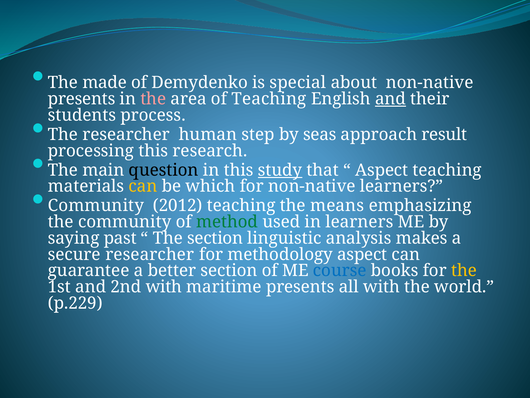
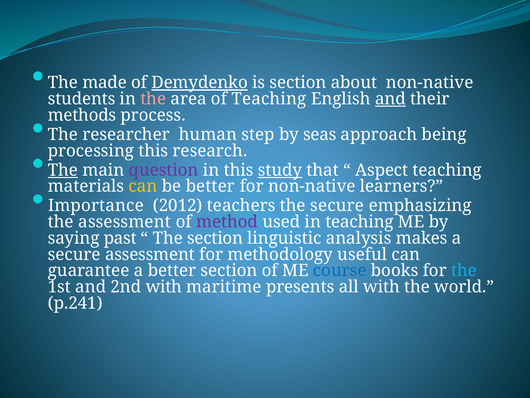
Demydenko underline: none -> present (200, 83)
is special: special -> section (298, 83)
presents: presents -> students (82, 99)
students: students -> methods (82, 115)
result: result -> being (444, 134)
The underline: none -> present (63, 170)
question colour: black -> purple (164, 170)
be which: which -> better (210, 186)
Community: Community -> Importance (96, 205)
2012 teaching: teaching -> teachers (241, 205)
the means: means -> secure (337, 205)
the community: community -> assessment (125, 222)
method colour: green -> purple (227, 222)
in learners: learners -> teaching (360, 222)
secure researcher: researcher -> assessment (150, 254)
methodology aspect: aspect -> useful (362, 254)
the colour: yellow -> light blue (464, 270)
p.229: p.229 -> p.241 (75, 303)
